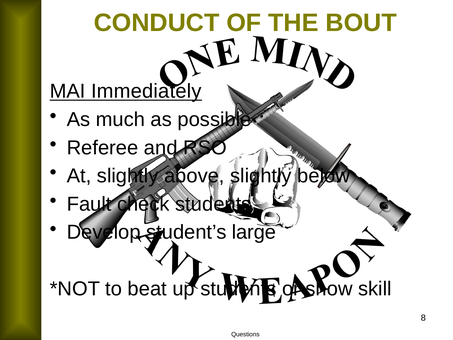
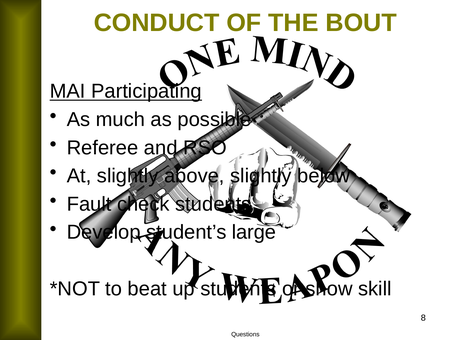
Immediately: Immediately -> Participating (146, 91)
